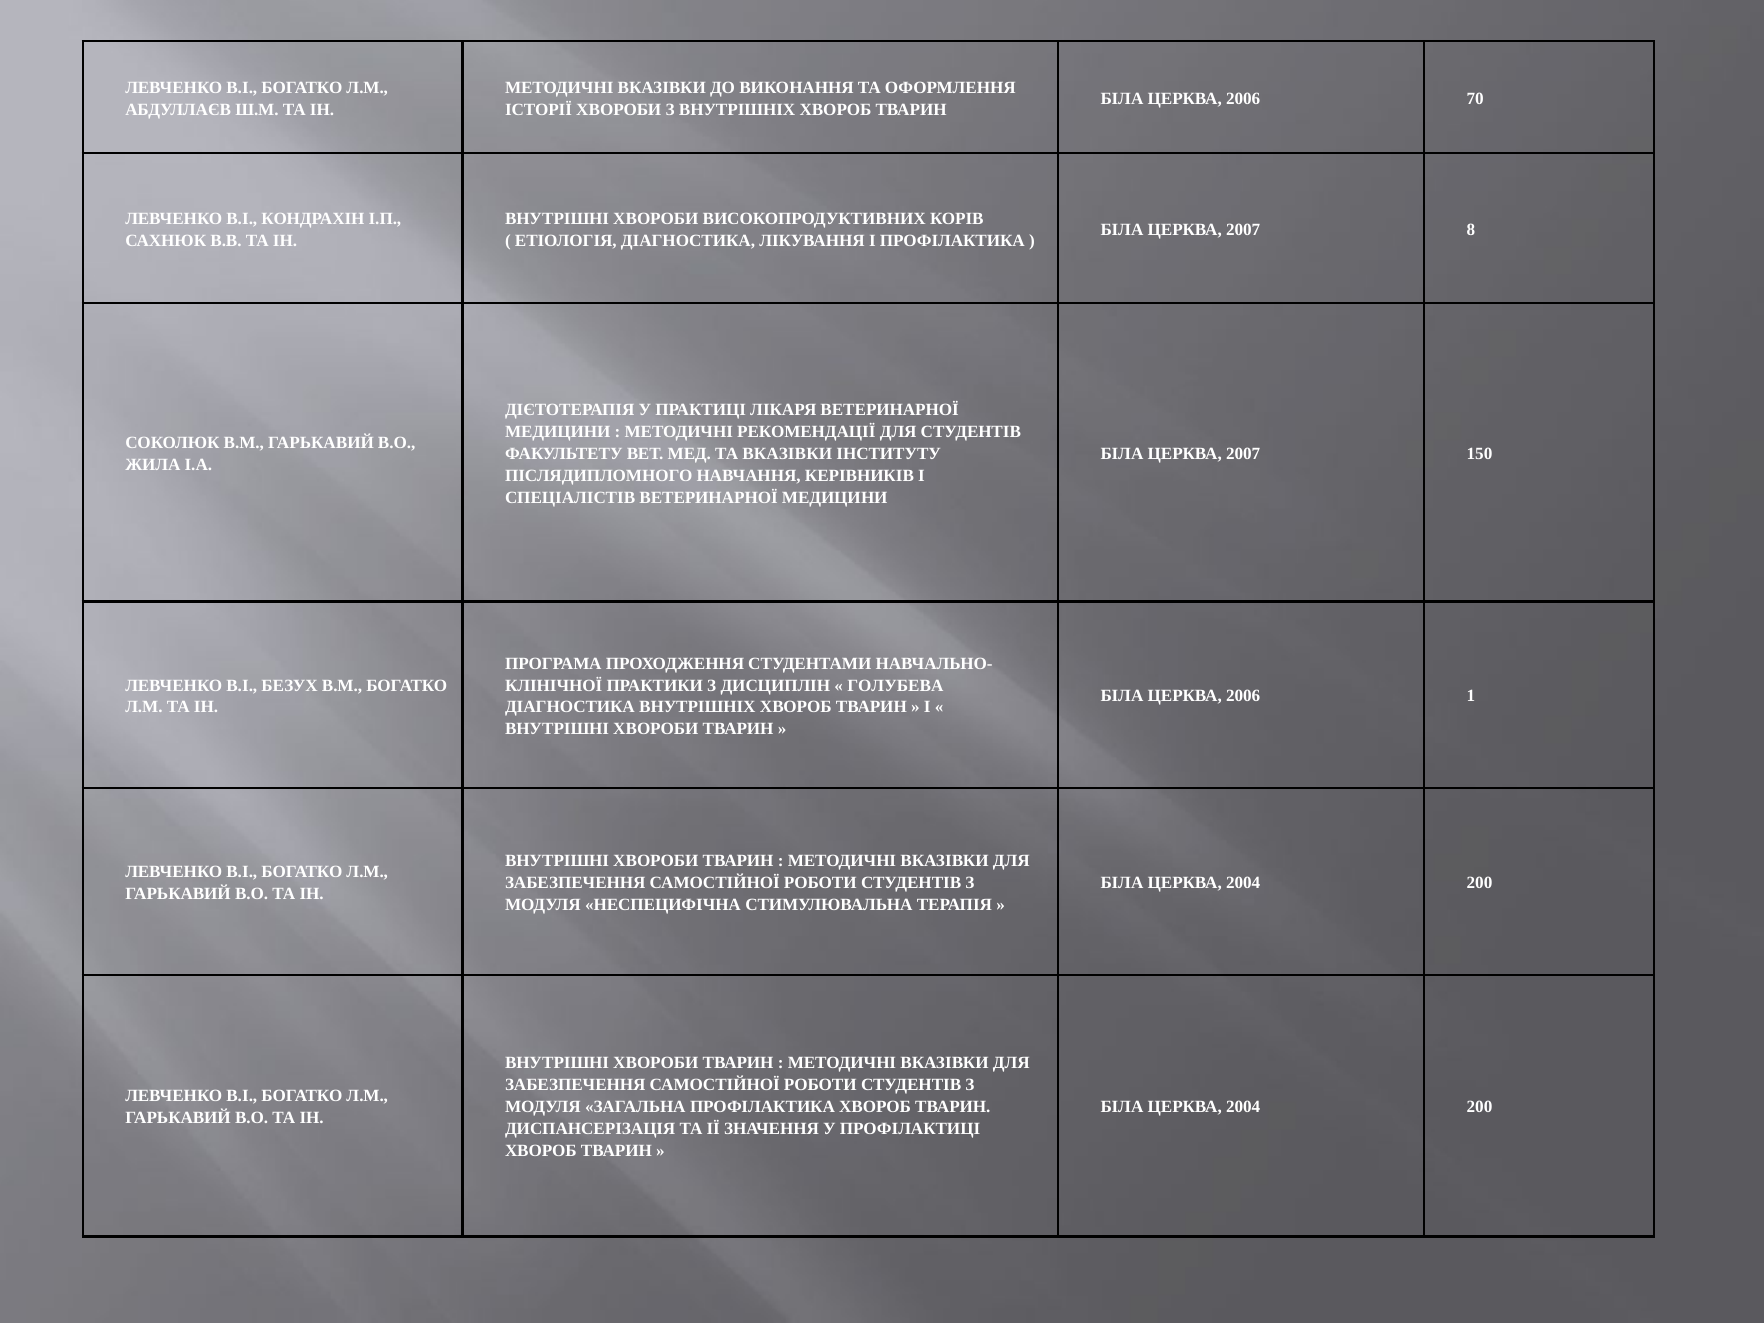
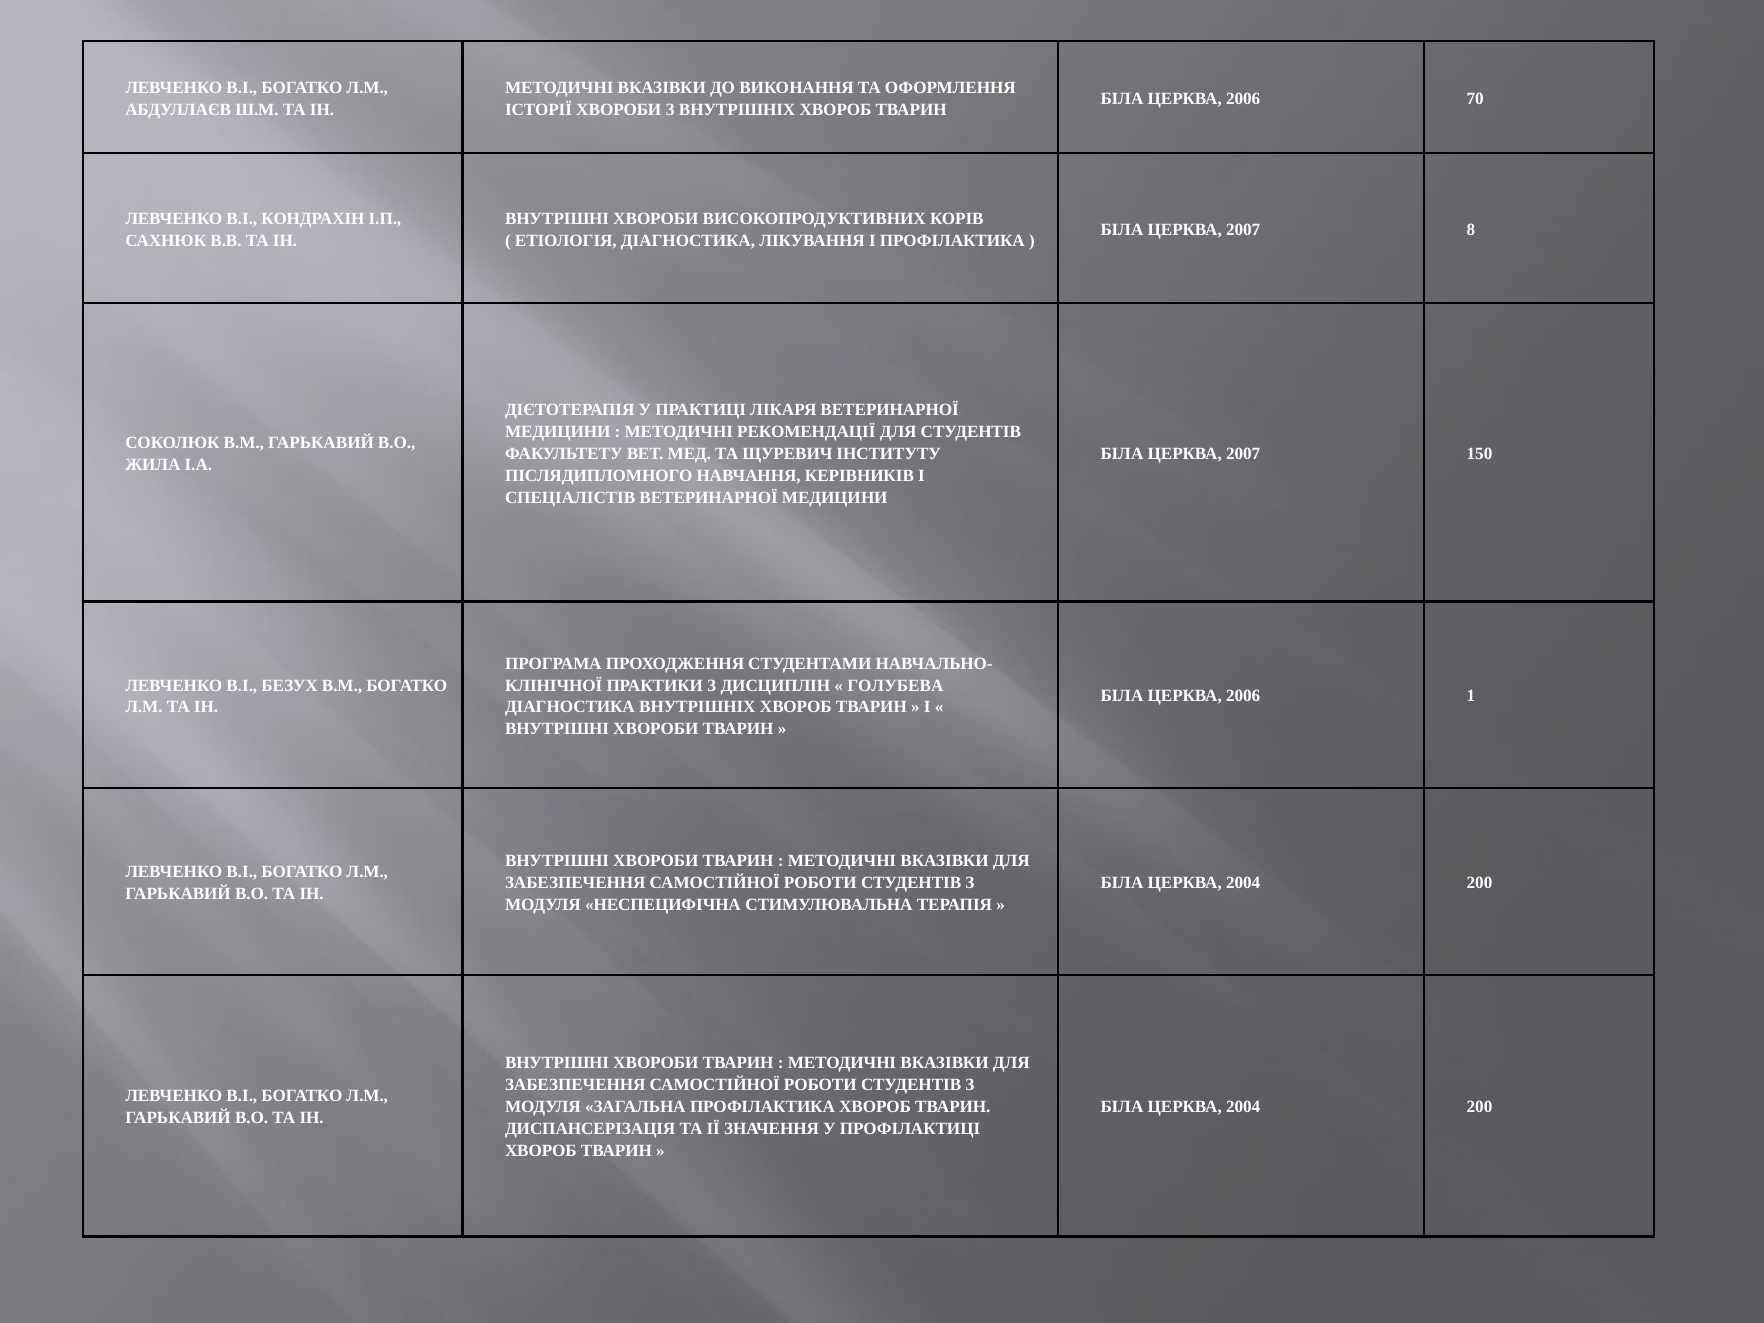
ТА ВКАЗІВКИ: ВКАЗІВКИ -> ЩУРЕВИЧ (787, 454)
